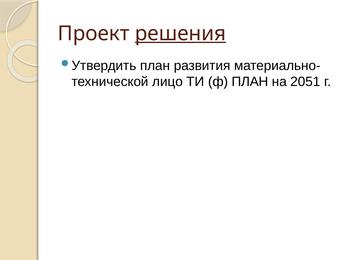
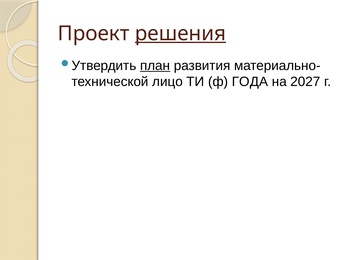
план underline: none -> present (155, 65)
ф ПЛАН: ПЛАН -> ГОДА (250, 82)
2051: 2051 -> 2027 (305, 82)
